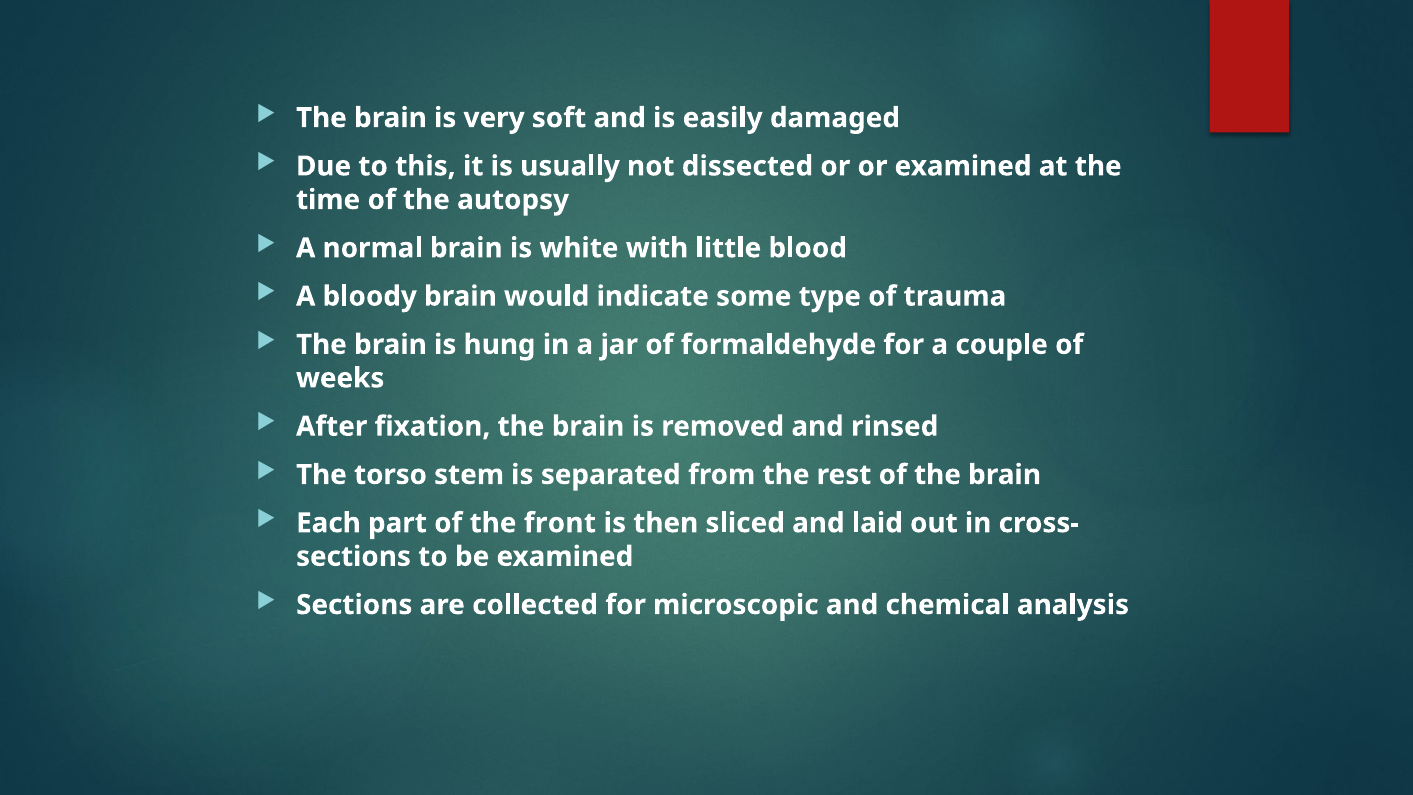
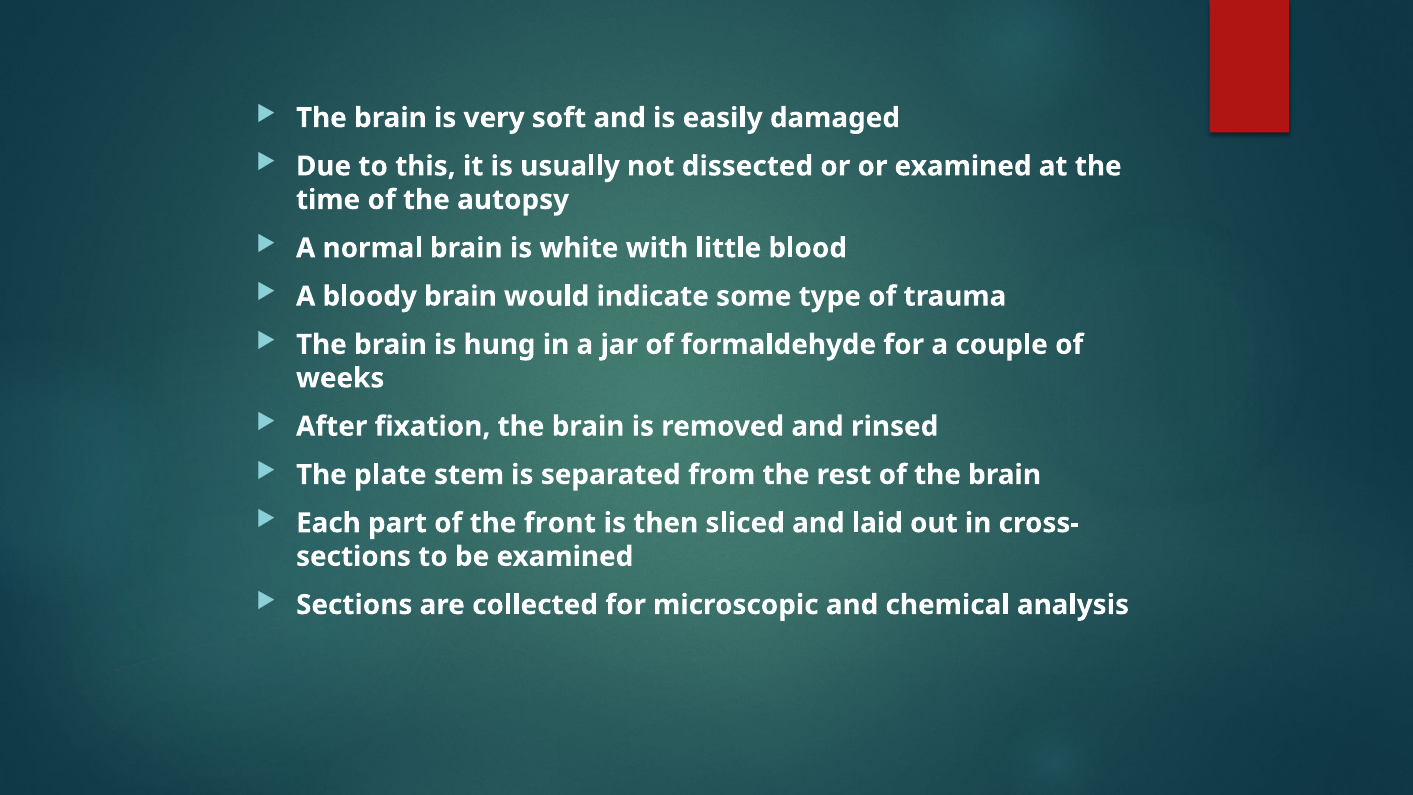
torso: torso -> plate (390, 475)
